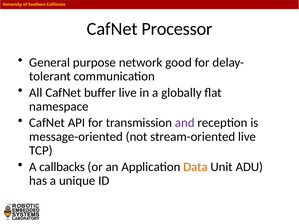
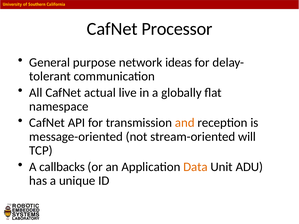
good: good -> ideas (179, 62)
buffer: buffer -> actual (100, 93)
and colour: purple -> orange (185, 123)
stream-oriented live: live -> will (247, 137)
